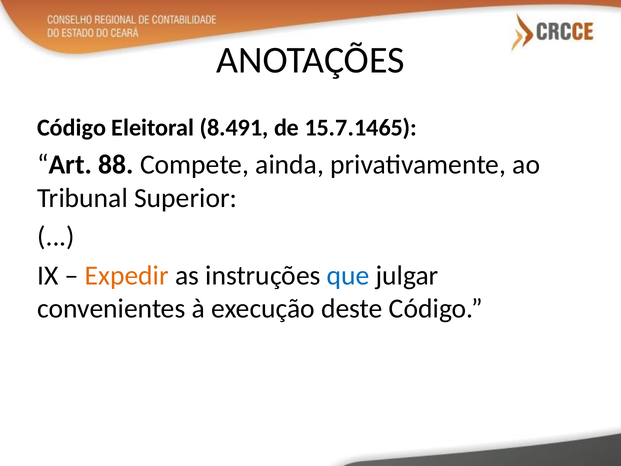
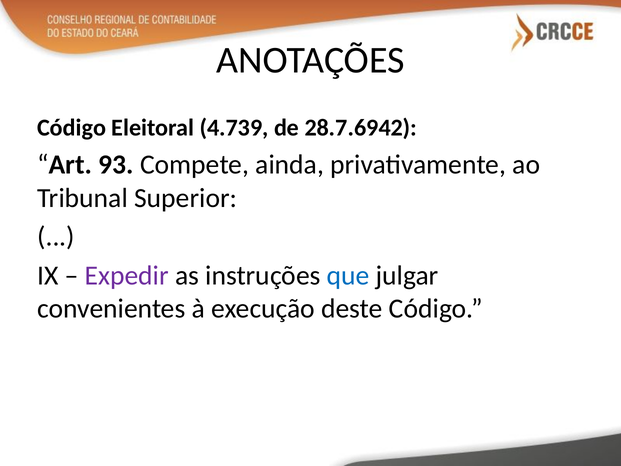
8.491: 8.491 -> 4.739 (234, 128)
15.7.1465: 15.7.1465 -> 28.7.6942 (361, 128)
88: 88 -> 93 (116, 165)
Expedir colour: orange -> purple (127, 275)
